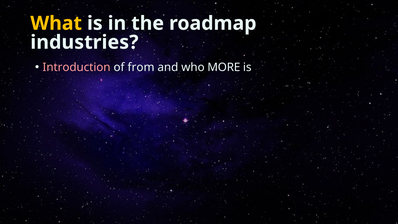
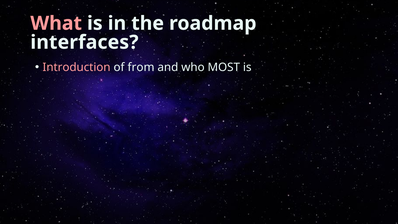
What colour: yellow -> pink (56, 23)
industries: industries -> interfaces (84, 42)
MORE: MORE -> MOST (224, 67)
